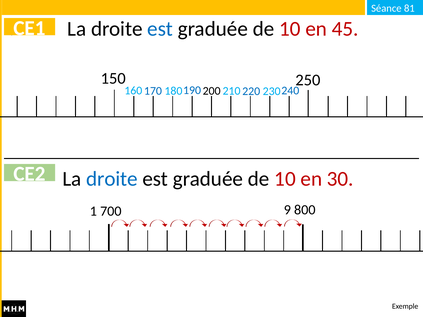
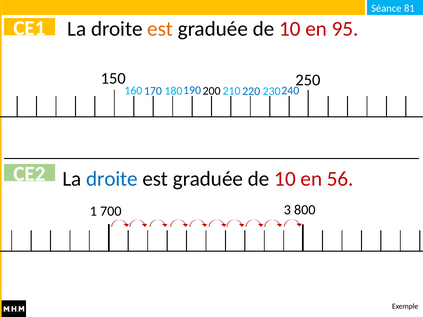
est colour: blue -> orange (160, 29)
45: 45 -> 95 (345, 29)
30: 30 -> 56 (340, 179)
9: 9 -> 3 (287, 210)
